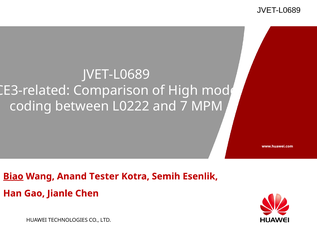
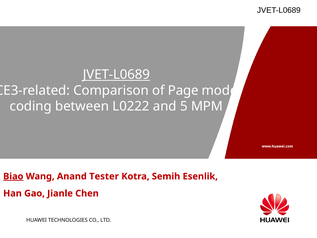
JVET-L0689 underline: none -> present (116, 75)
High: High -> Page (183, 90)
7: 7 -> 5 (184, 106)
